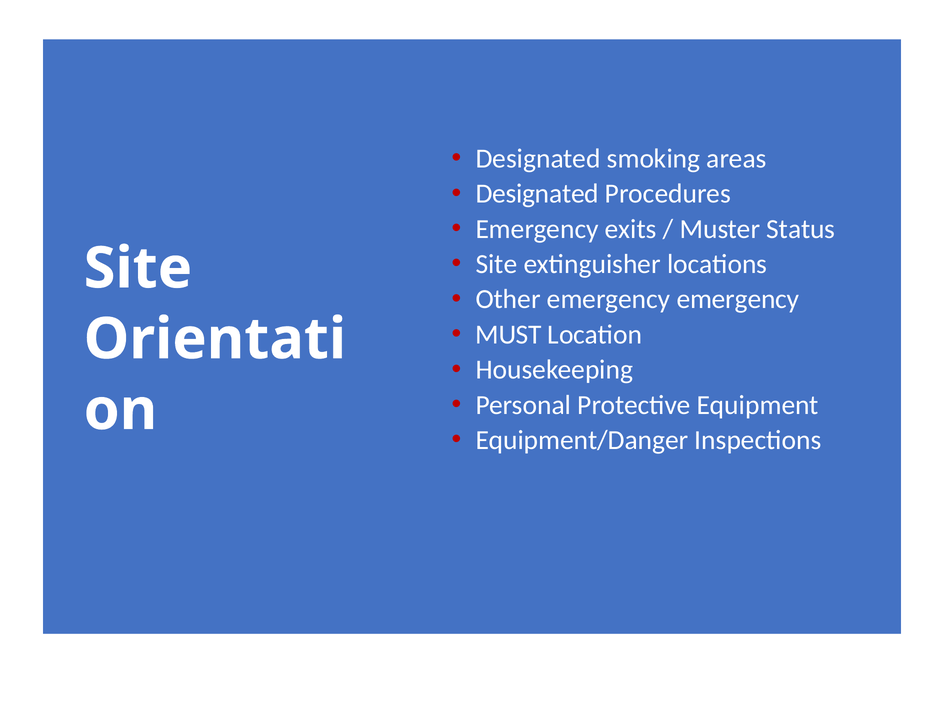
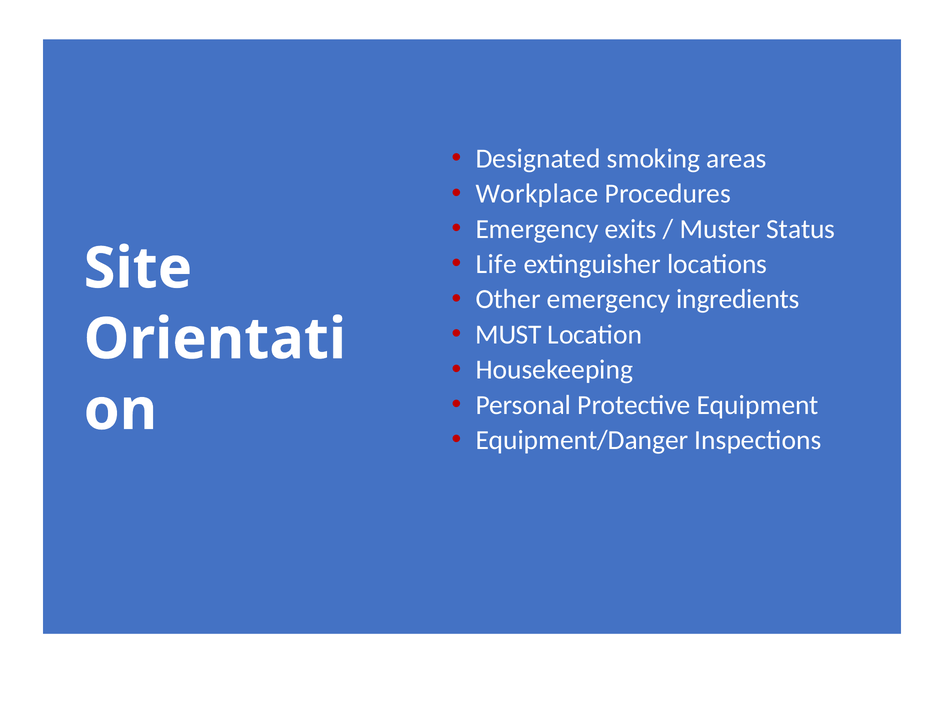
Designated: Designated -> Workplace (537, 194)
Site: Site -> Life (496, 264)
emergency emergency: emergency -> ingredients (738, 299)
